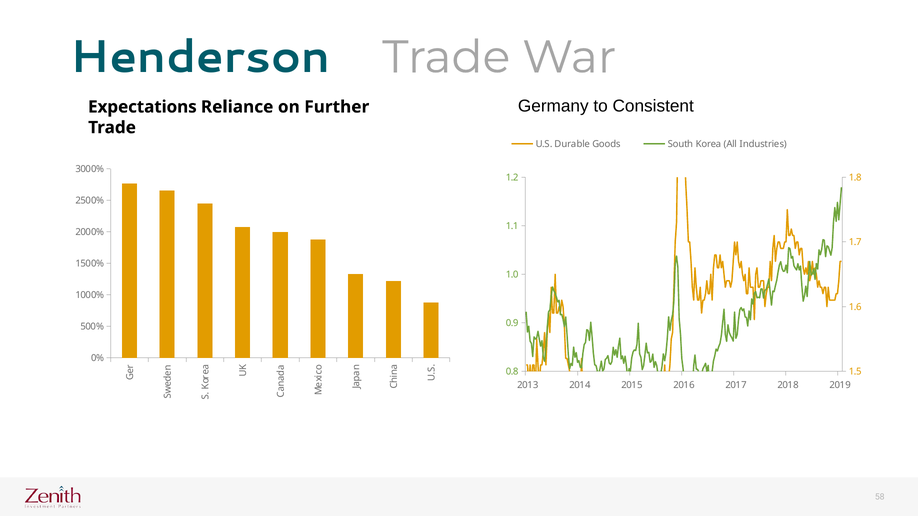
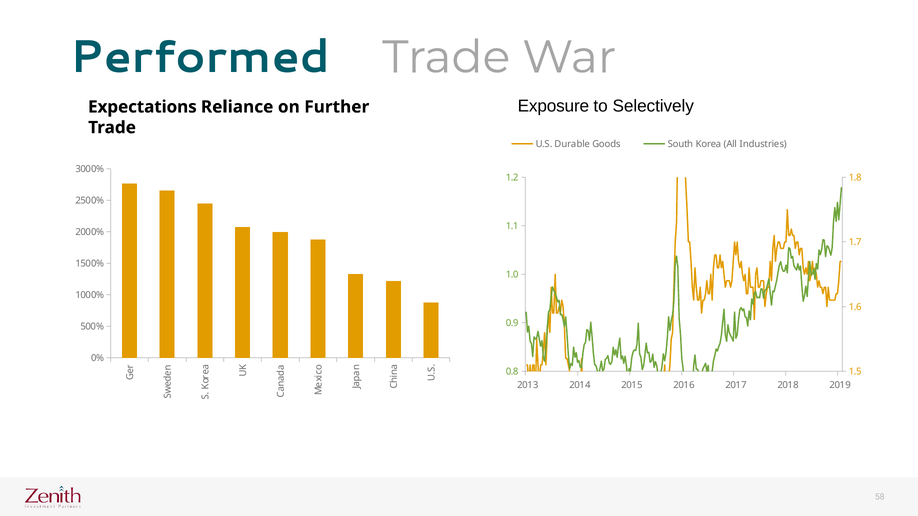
Henderson: Henderson -> Performed (200, 57)
Germany: Germany -> Exposure (553, 106)
Consistent: Consistent -> Selectively (653, 106)
